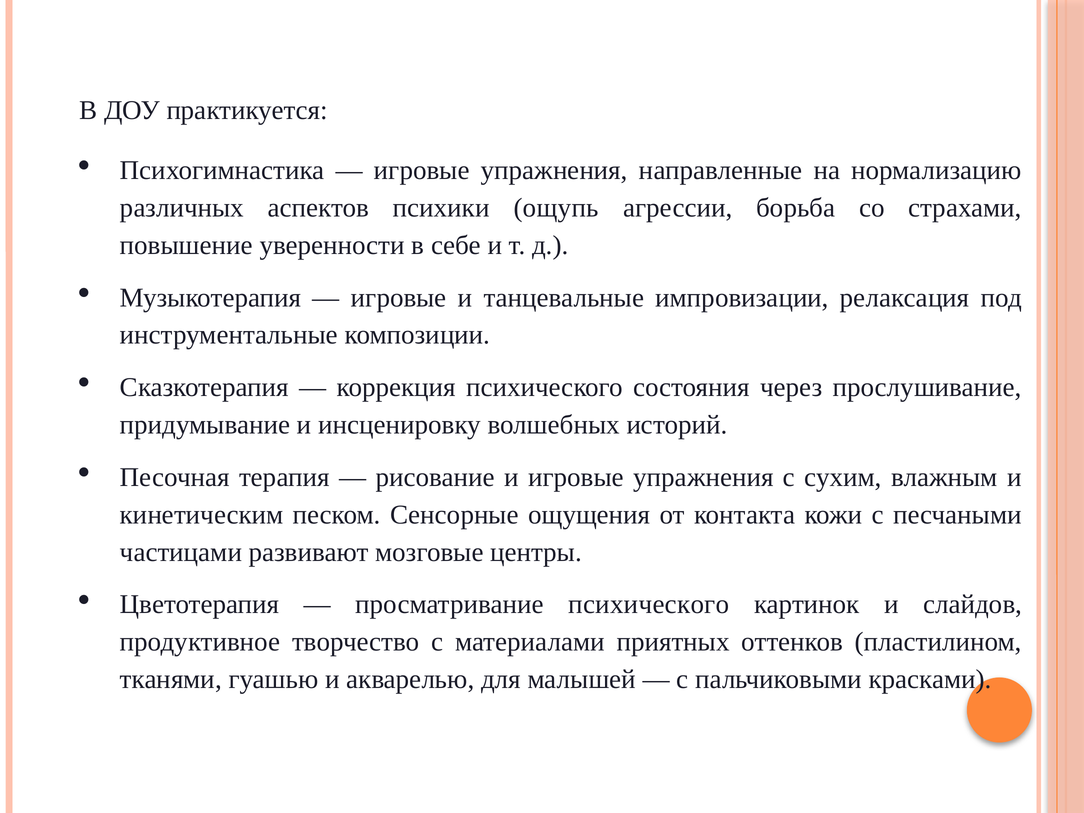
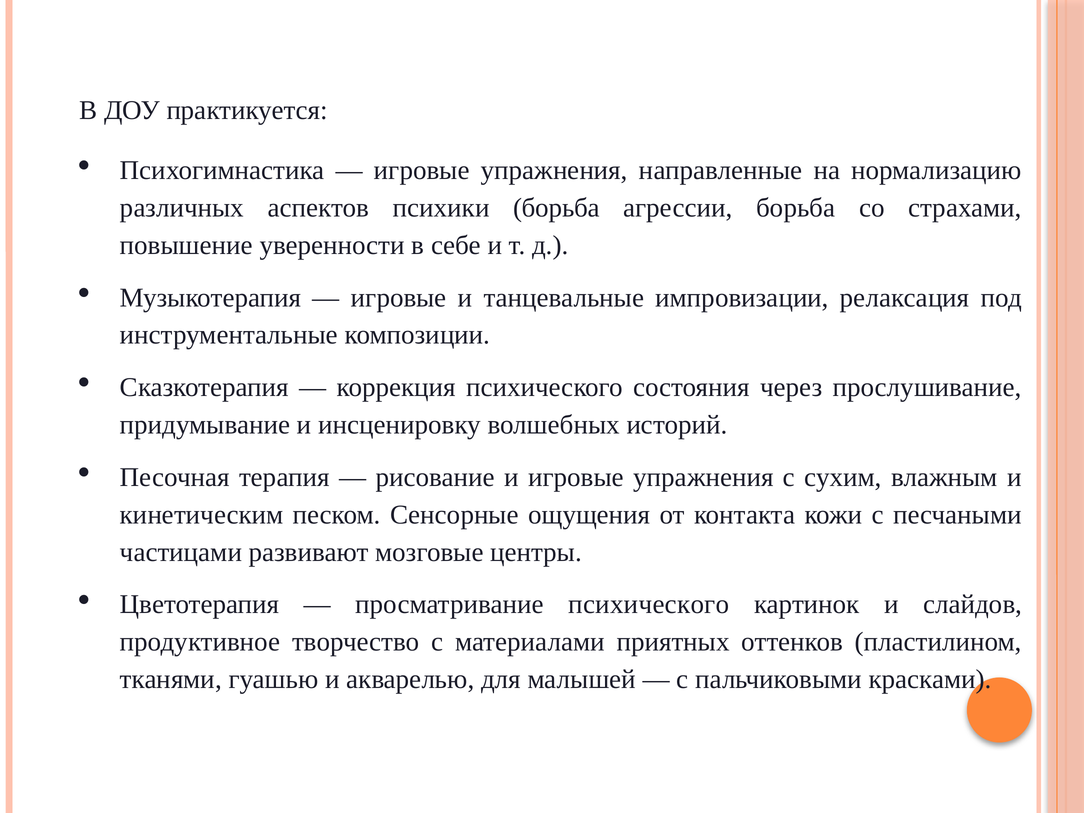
психики ощупь: ощупь -> борьба (556, 208)
